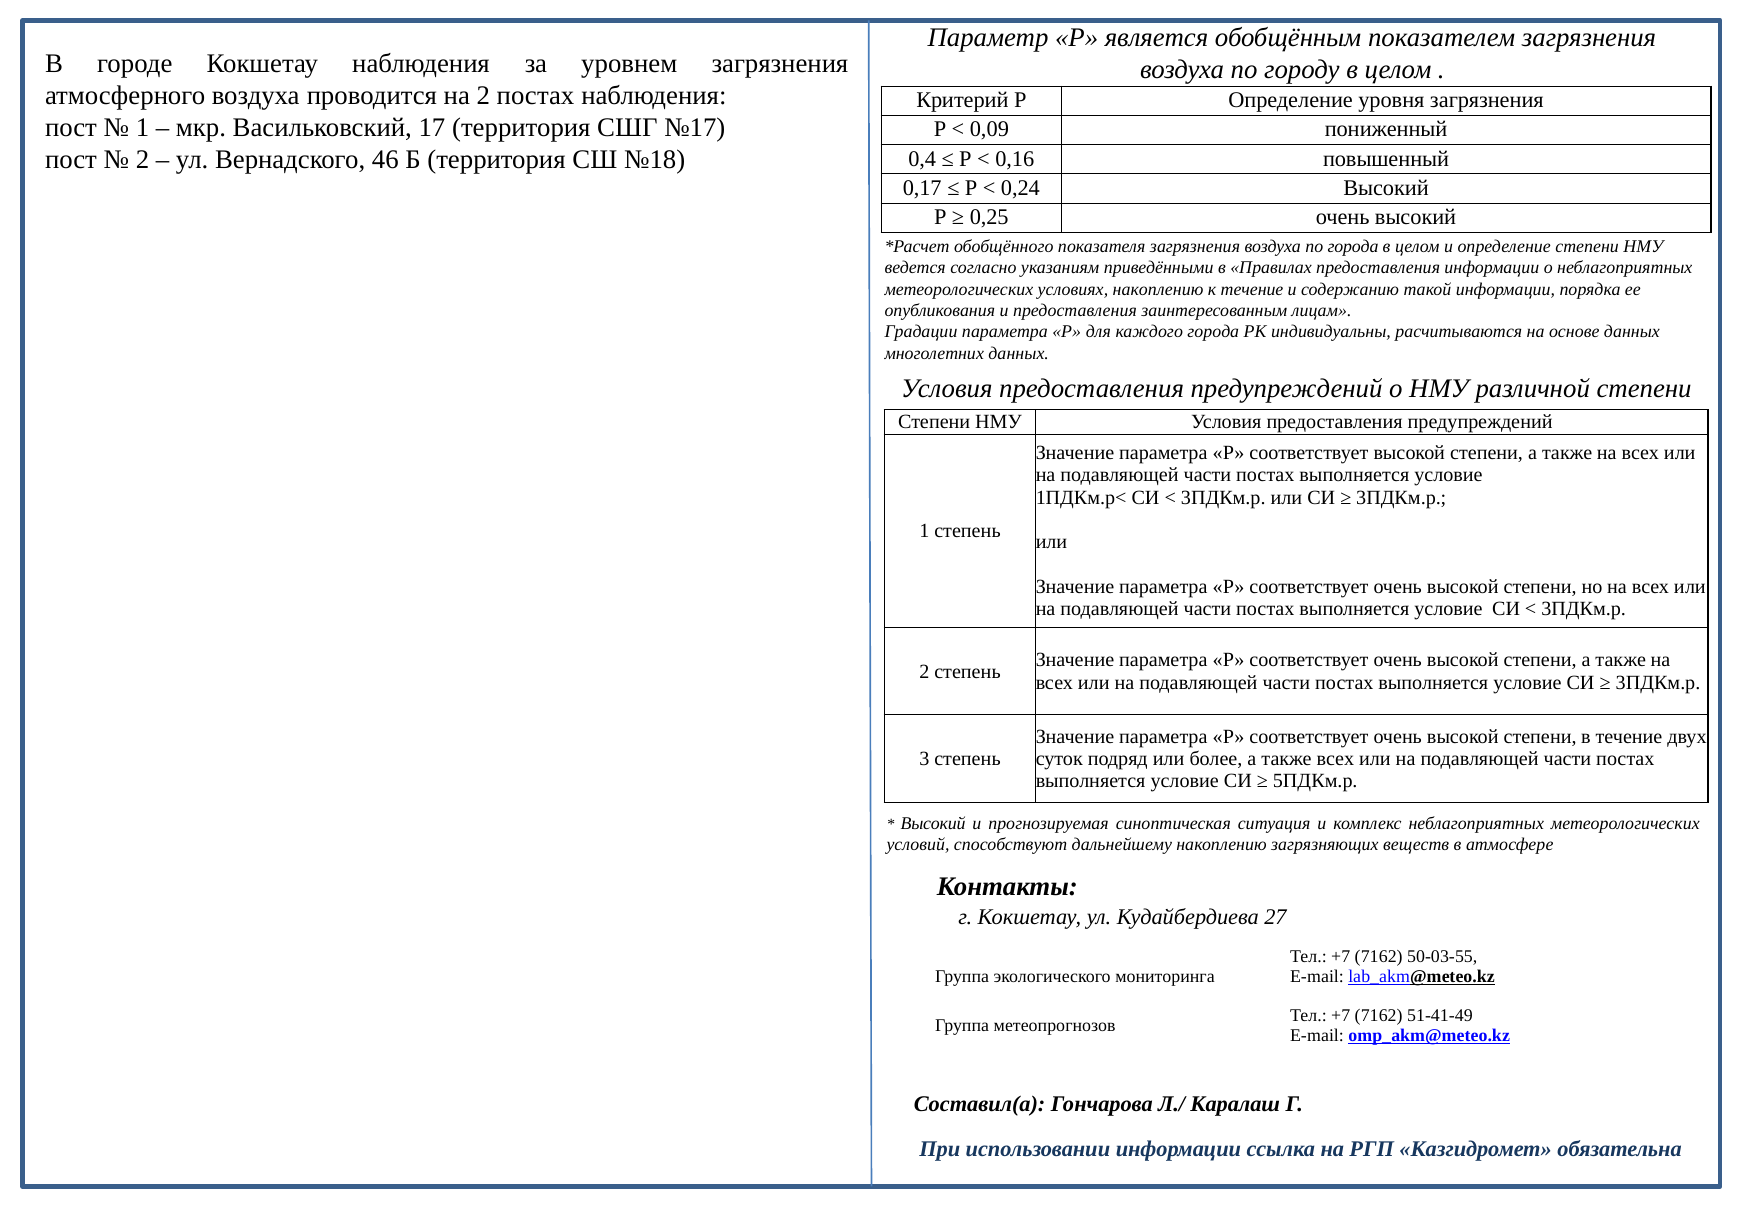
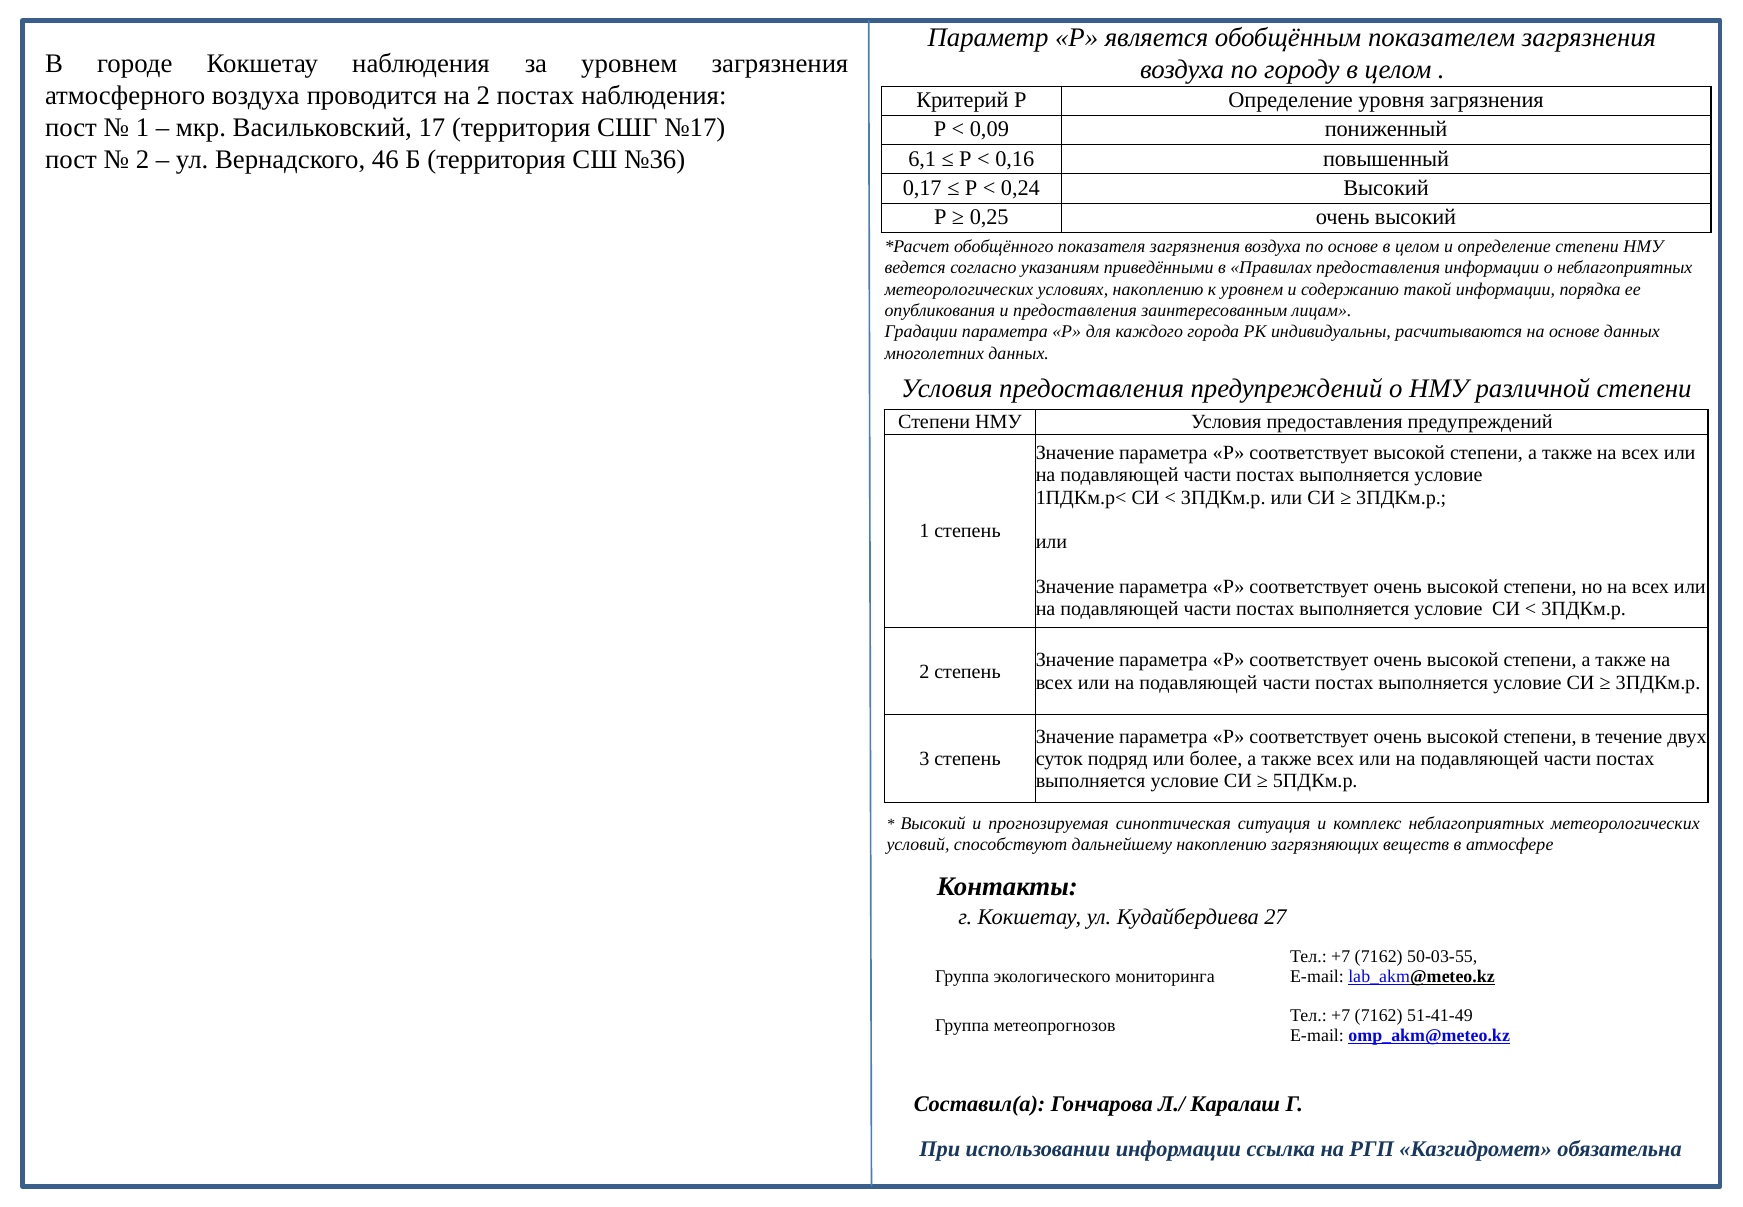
№18: №18 -> №36 (655, 160)
0,4: 0,4 -> 6,1 (922, 159)
по города: города -> основе (1353, 246)
к течение: течение -> уровнем (1252, 289)
